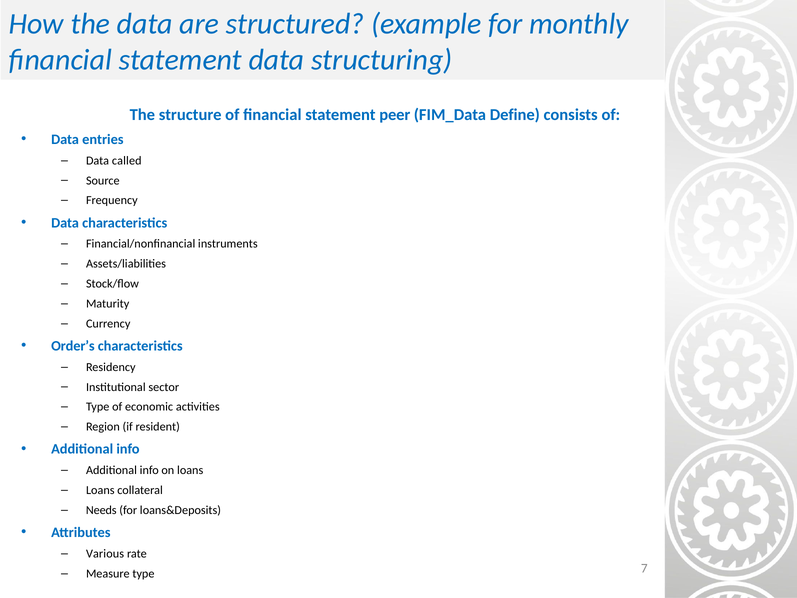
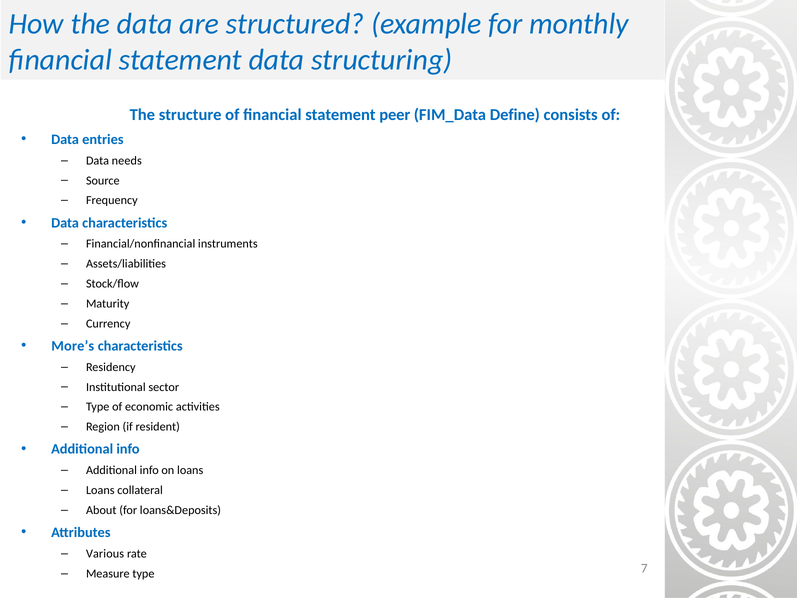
called: called -> needs (127, 160)
Order’s: Order’s -> More’s (73, 346)
Needs: Needs -> About (101, 510)
